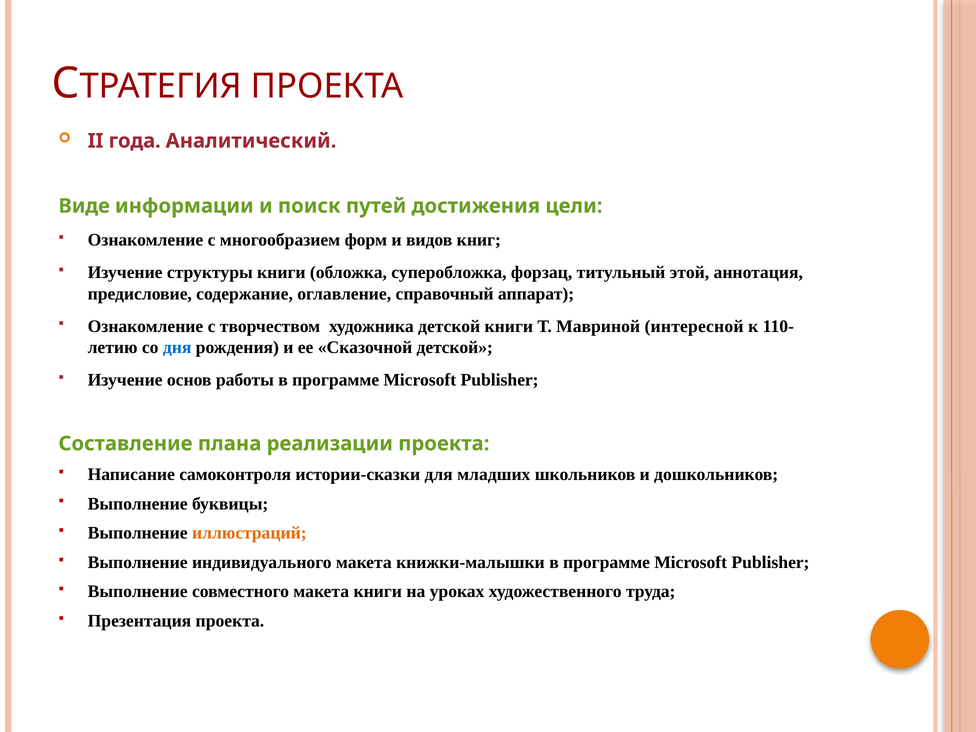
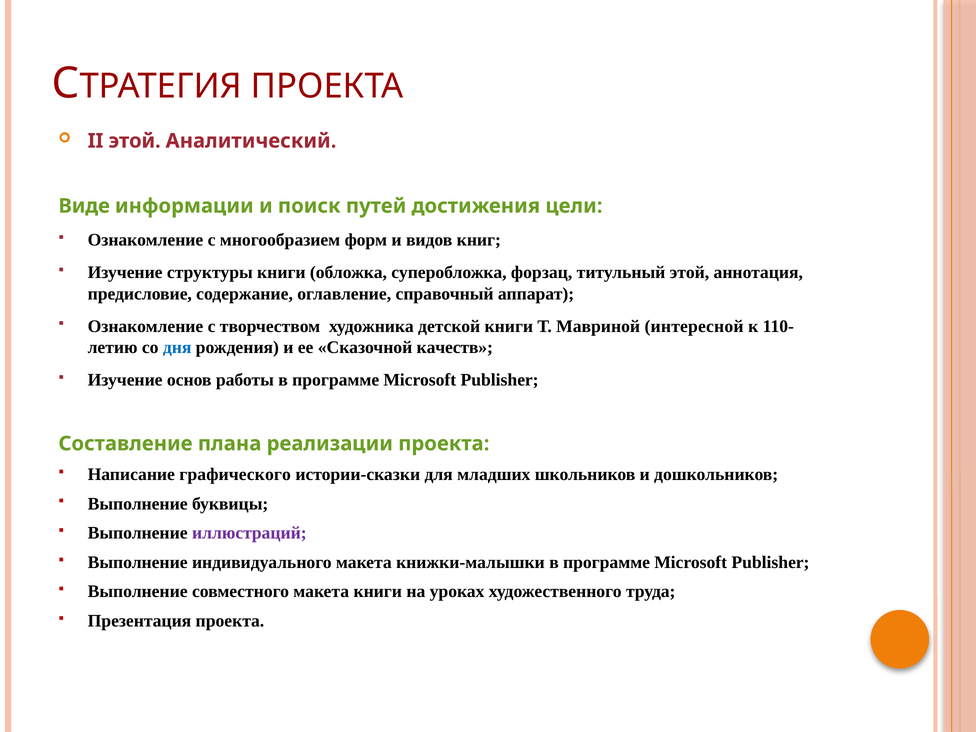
II года: года -> этой (135, 141)
Сказочной детской: детской -> качеств (455, 347)
самоконтроля: самоконтроля -> графического (235, 474)
иллюстраций colour: orange -> purple (249, 533)
